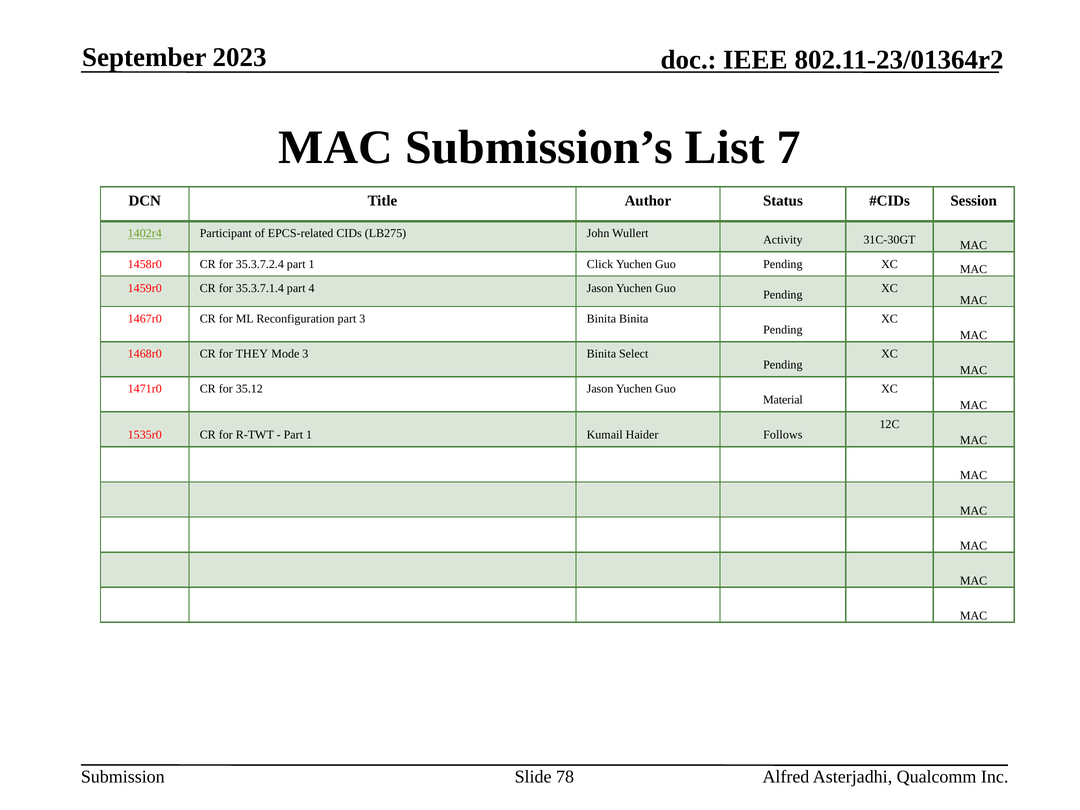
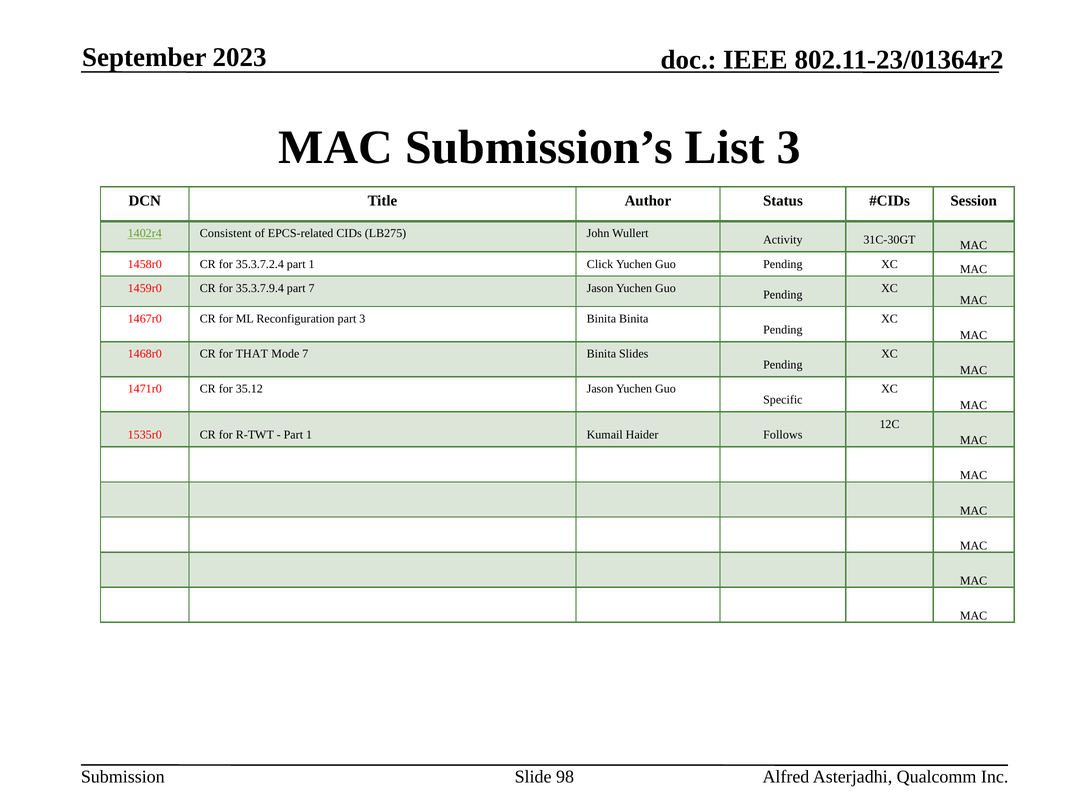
List 7: 7 -> 3 (789, 147)
Participant: Participant -> Consistent (226, 234)
35.3.7.1.4: 35.3.7.1.4 -> 35.3.7.9.4 (260, 288)
part 4: 4 -> 7 (312, 288)
THEY: THEY -> THAT (252, 354)
Mode 3: 3 -> 7 (305, 354)
Select: Select -> Slides (634, 354)
Material: Material -> Specific (783, 400)
78: 78 -> 98 (565, 777)
